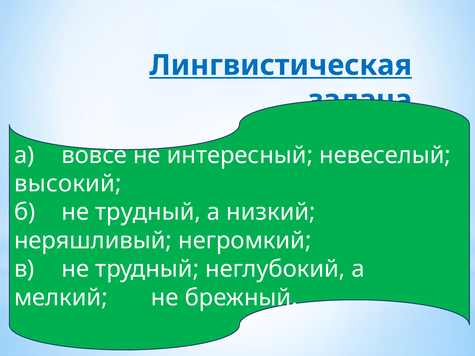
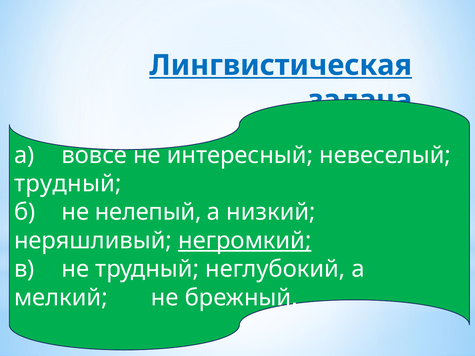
высокий: высокий -> трудный (68, 184)
б не трудный: трудный -> нелепый (148, 212)
негромкий underline: none -> present (245, 241)
